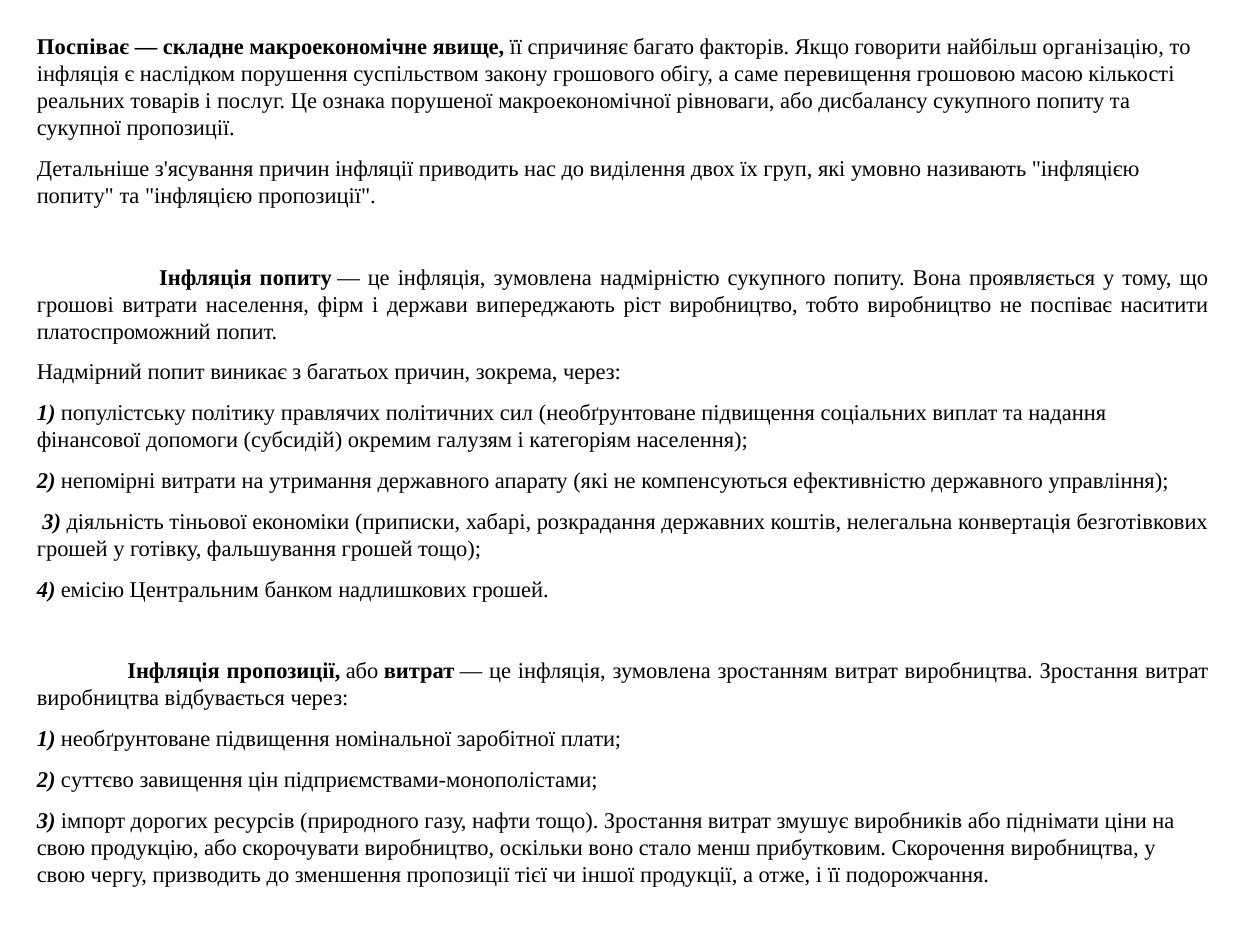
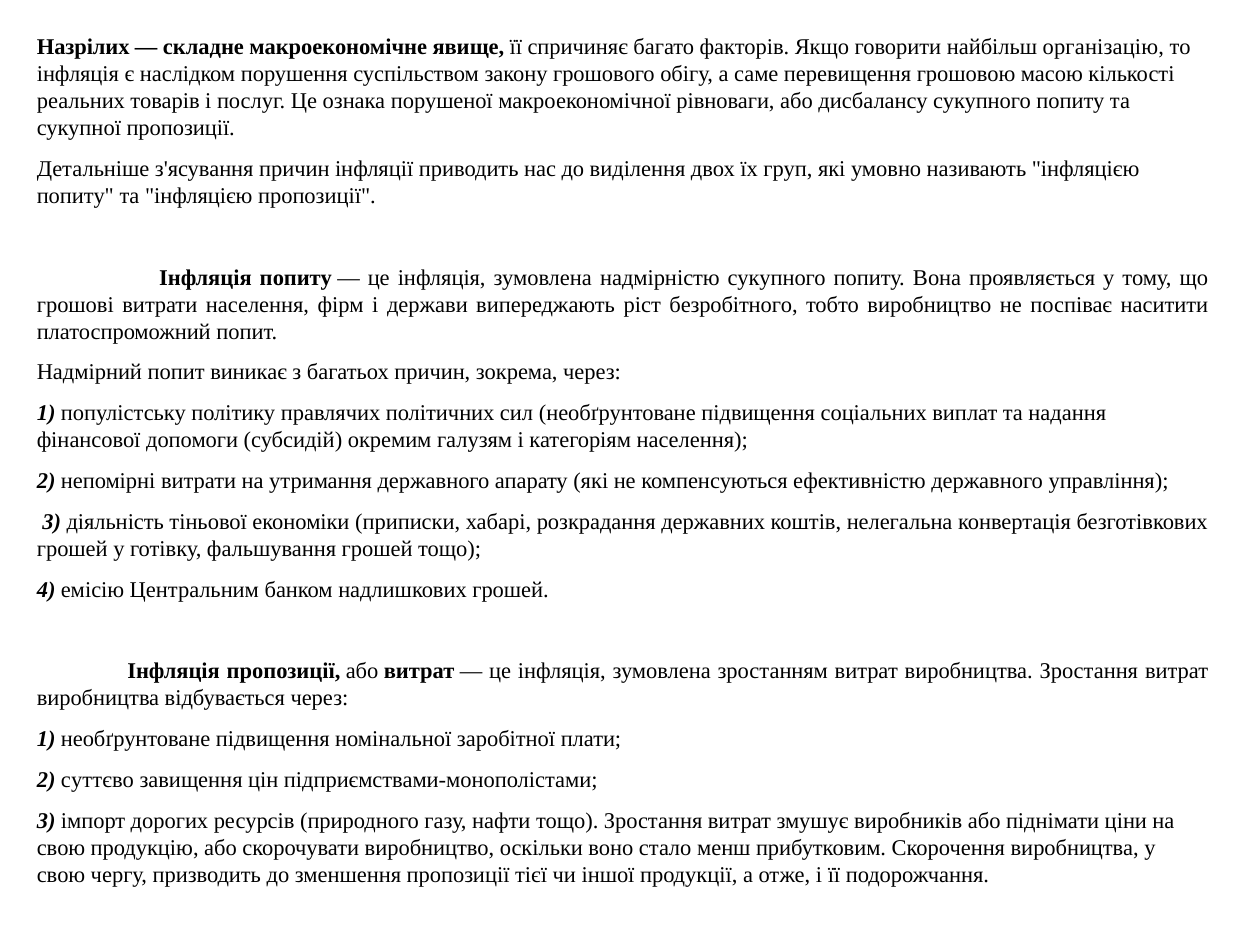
Поспіває: Поспіває -> Назрілих (83, 47)
ріст виробництво: виробництво -> безробітного (734, 305)
